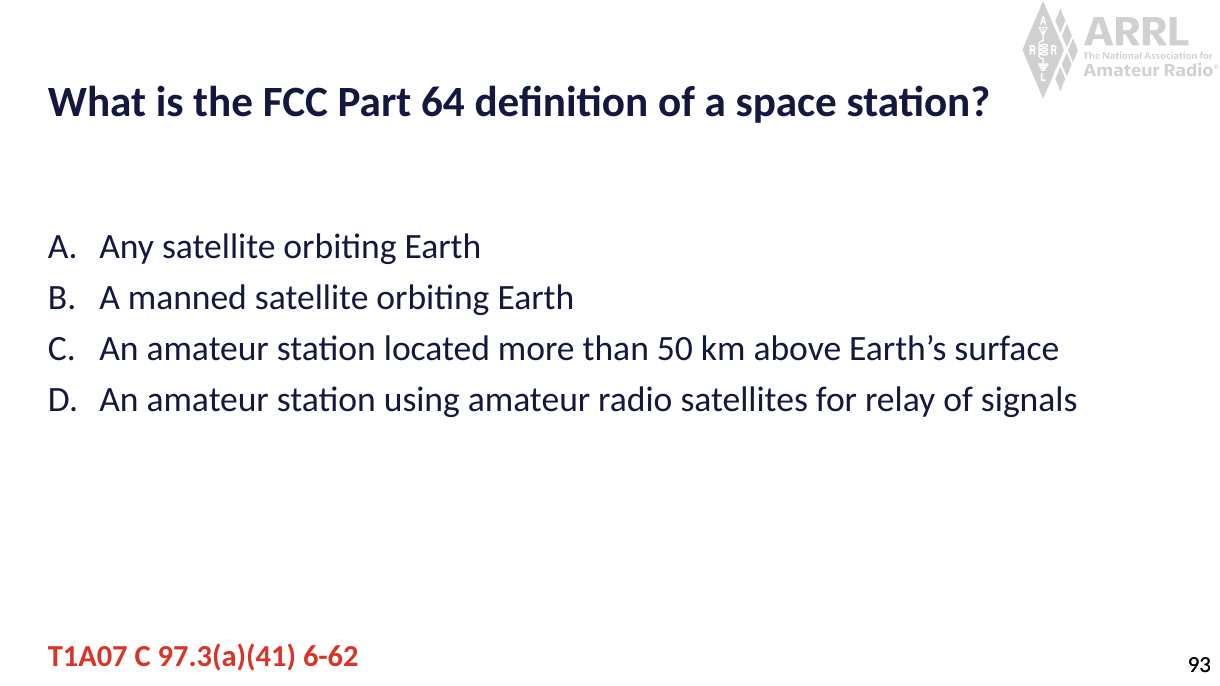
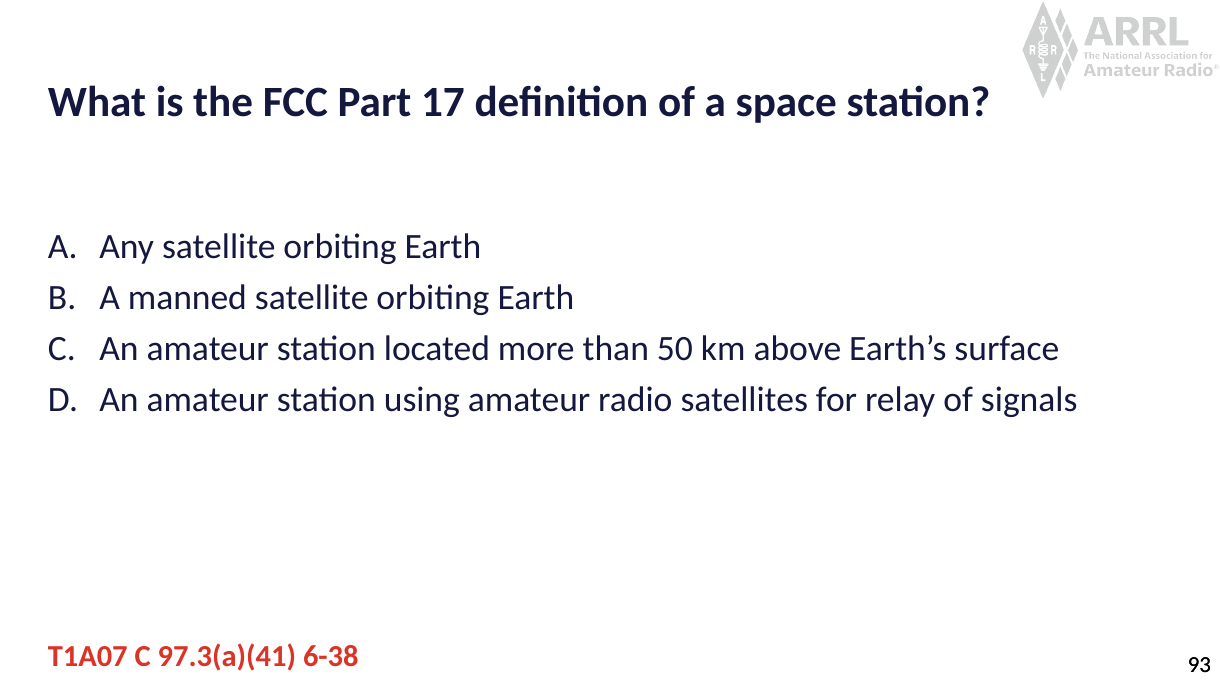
64: 64 -> 17 (443, 103)
6-62: 6-62 -> 6-38 (331, 657)
